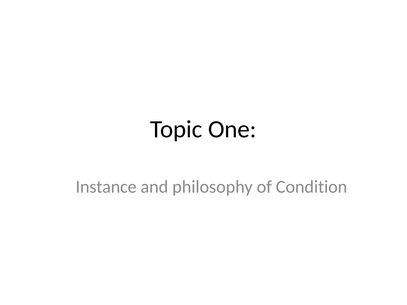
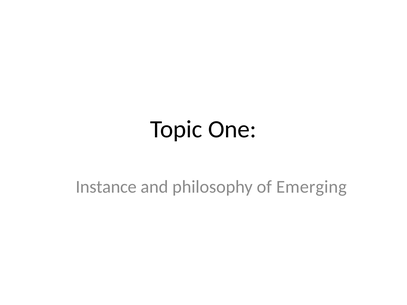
Condition: Condition -> Emerging (311, 187)
